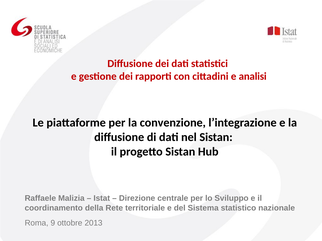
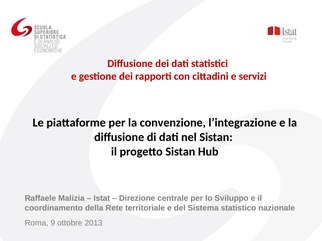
analisi: analisi -> servizi (253, 77)
